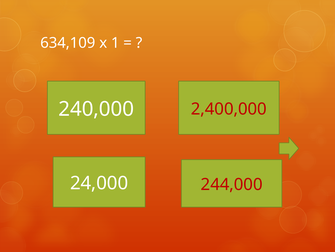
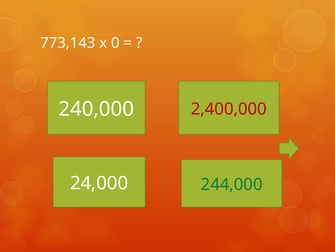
634,109: 634,109 -> 773,143 (68, 43)
1: 1 -> 0 (115, 43)
244,000 colour: red -> green (232, 184)
